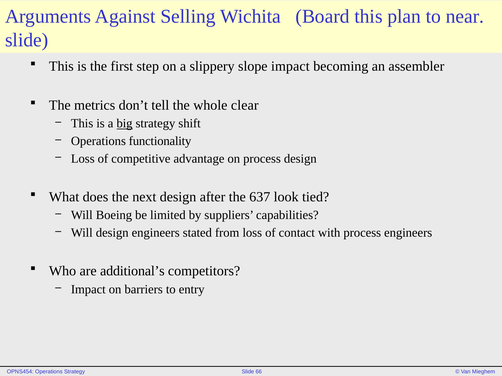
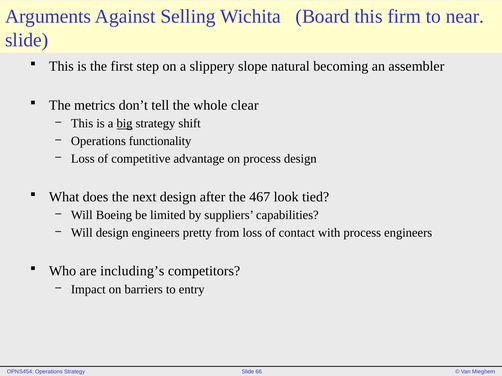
plan: plan -> firm (404, 17)
slope impact: impact -> natural (290, 66)
637: 637 -> 467 (260, 197)
stated: stated -> pretty (197, 233)
additional’s: additional’s -> including’s (132, 271)
